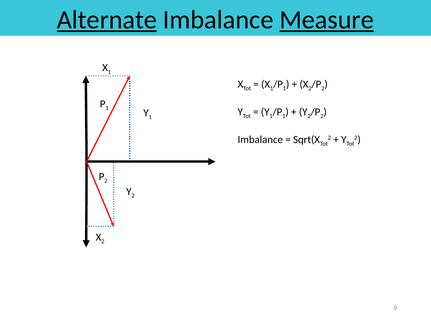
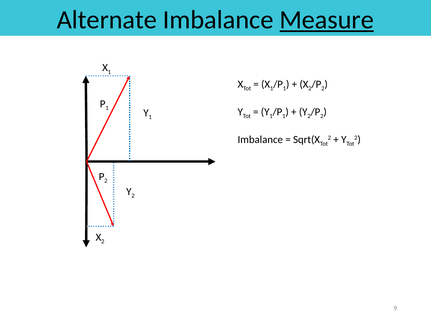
Alternate underline: present -> none (107, 20)
